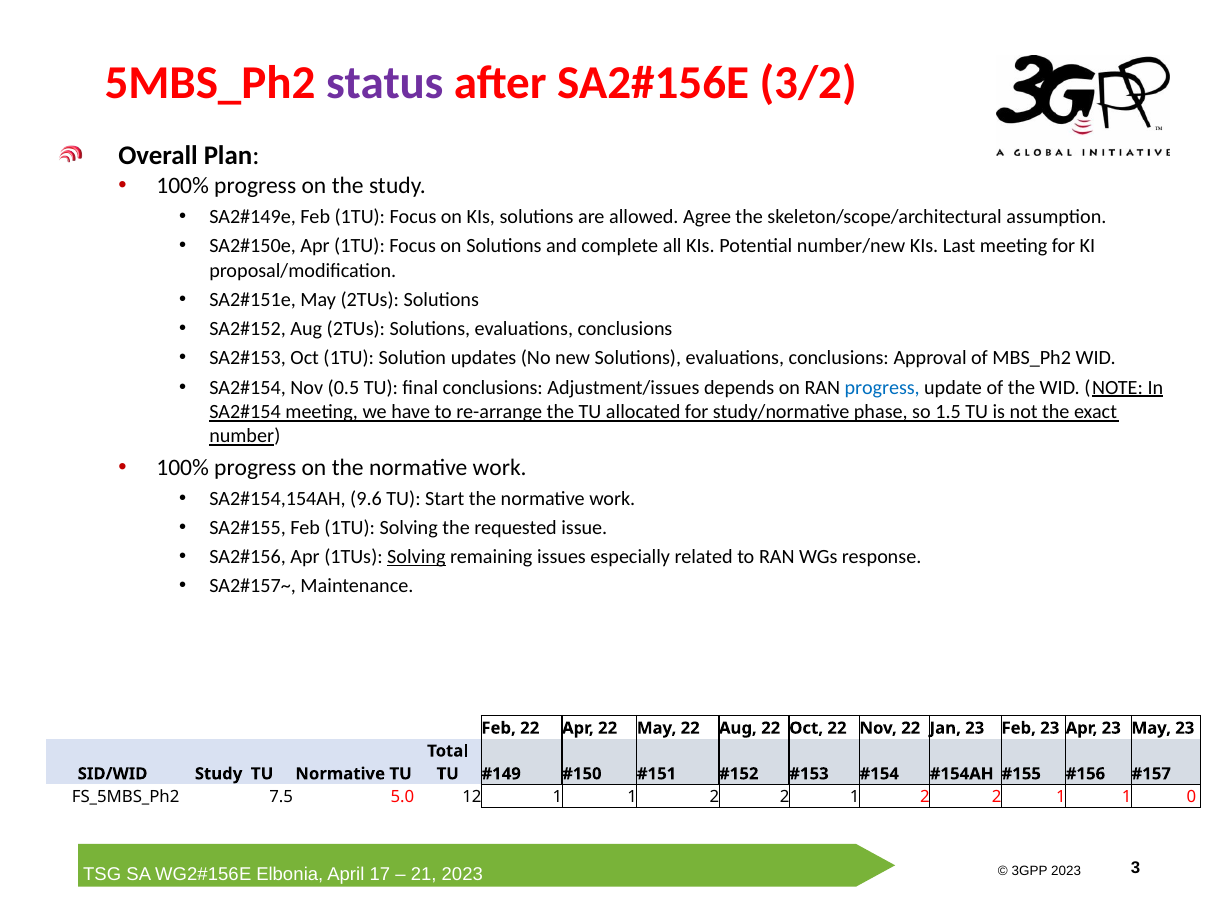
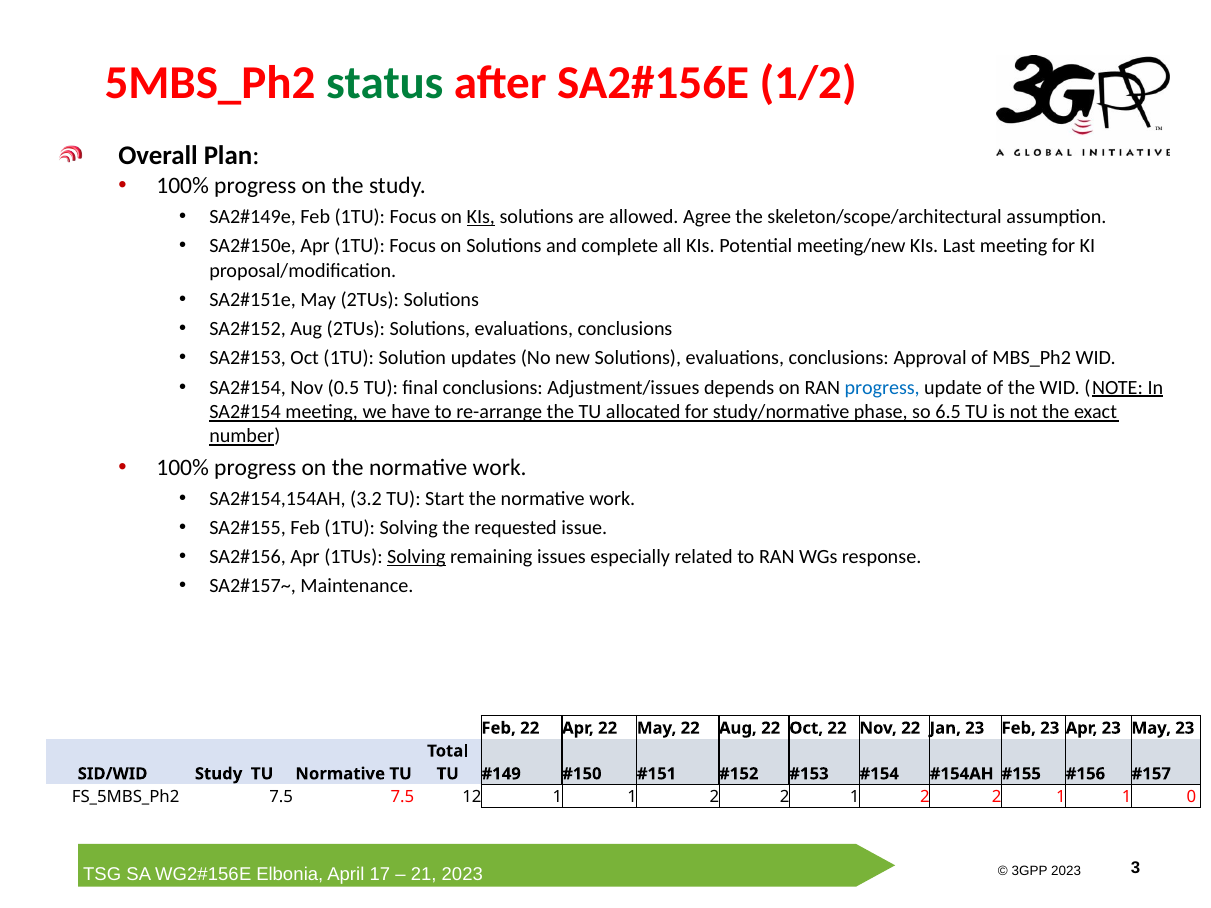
status colour: purple -> green (385, 83)
3/2: 3/2 -> 1/2 (808, 83)
KIs underline: none -> present (481, 217)
number/new: number/new -> meeting/new (851, 246)
1.5: 1.5 -> 6.5 (948, 412)
9.6: 9.6 -> 3.2 (366, 499)
7.5 5.0: 5.0 -> 7.5 (402, 797)
